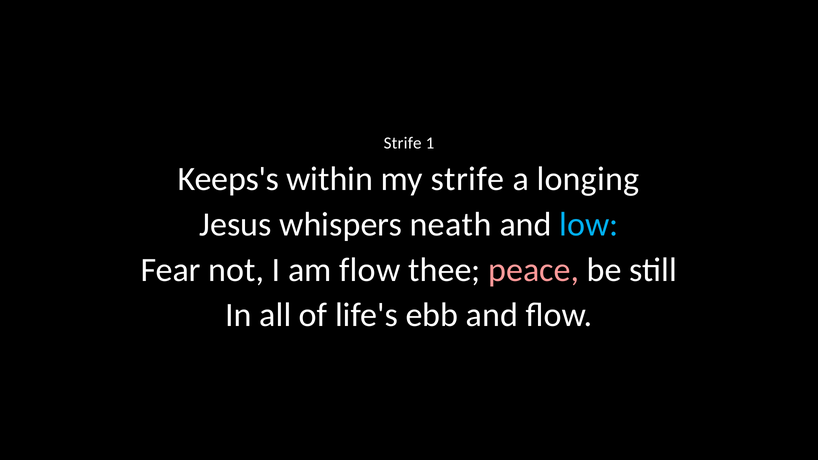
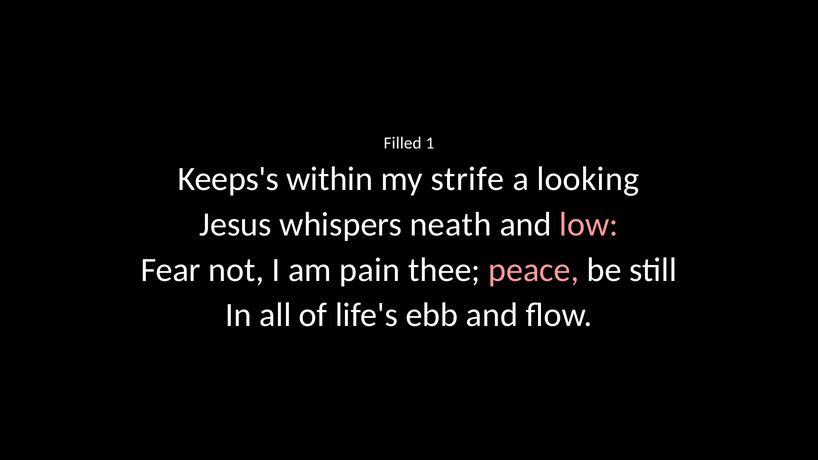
Strife: Strife -> Filled (403, 143)
longing: longing -> looking (588, 179)
low colour: light blue -> pink (589, 225)
am flow: flow -> pain (370, 270)
